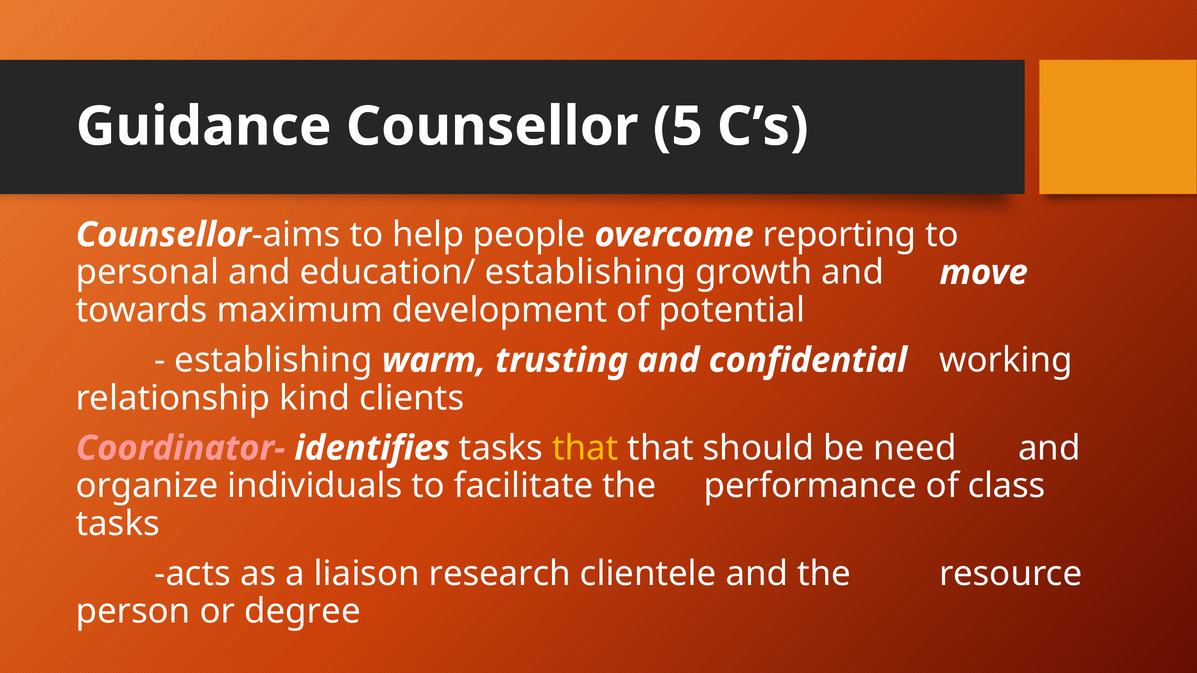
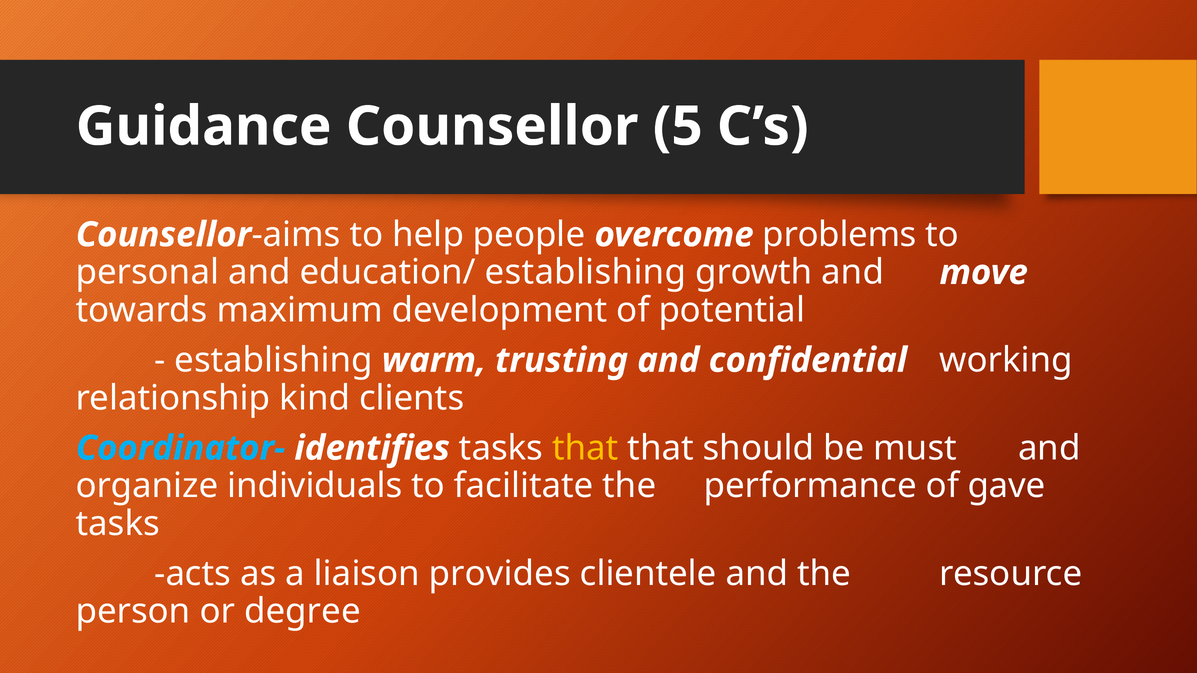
reporting: reporting -> problems (840, 235)
Coordinator- colour: pink -> light blue (181, 448)
need: need -> must (915, 448)
class: class -> gave (1007, 486)
research: research -> provides (500, 574)
